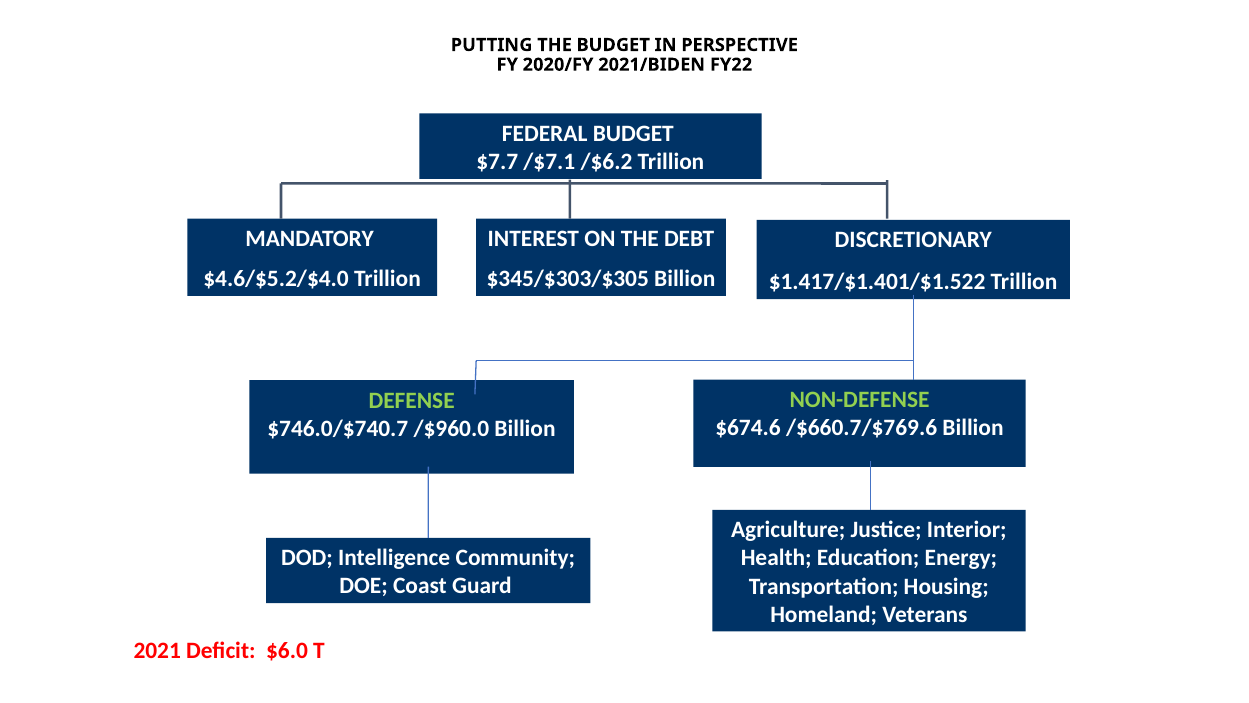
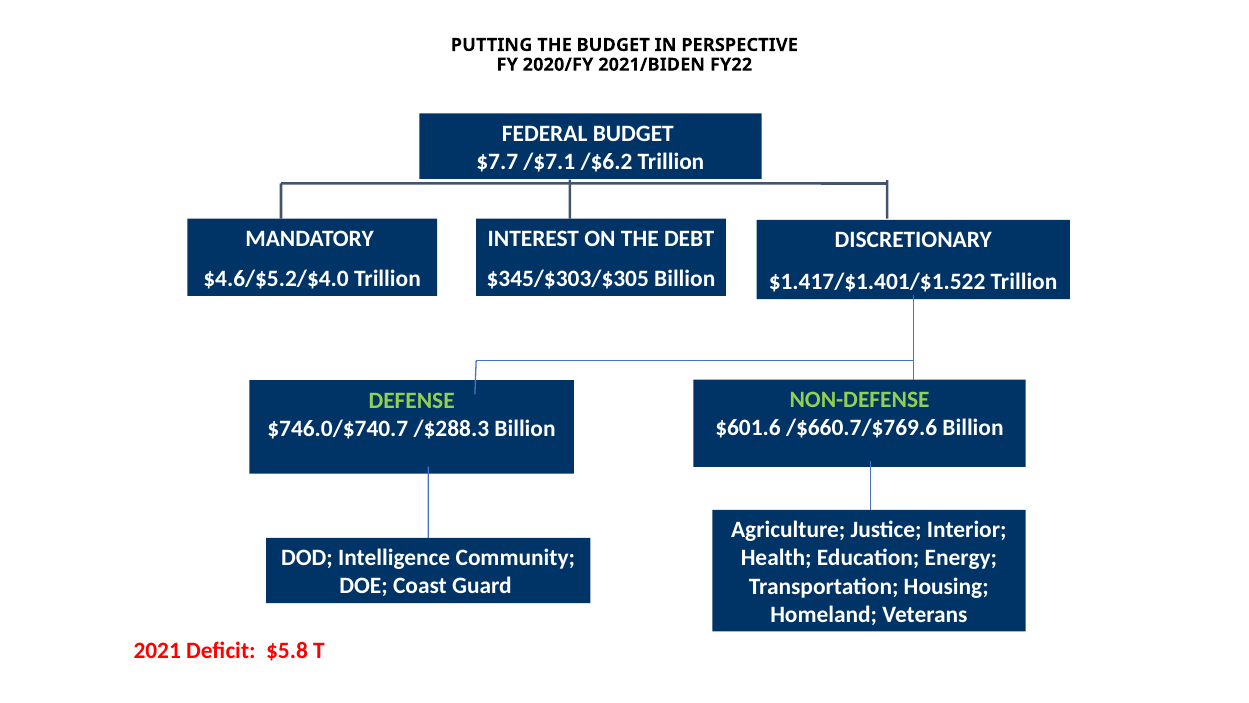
$674.6: $674.6 -> $601.6 (748, 428)
/$960.0: /$960.0 -> /$288.3 (451, 428)
$6.0: $6.0 -> $5.8 (287, 650)
